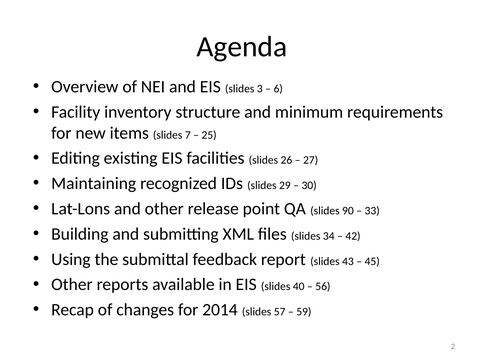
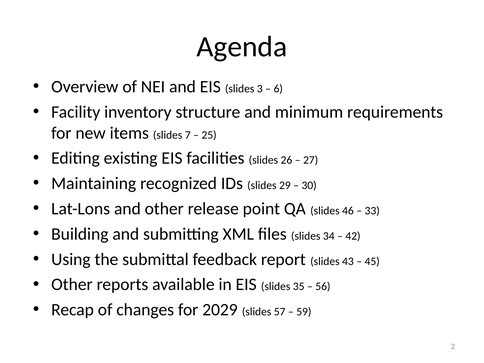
90: 90 -> 46 (348, 211)
40: 40 -> 35 (299, 287)
2014: 2014 -> 2029 (220, 310)
